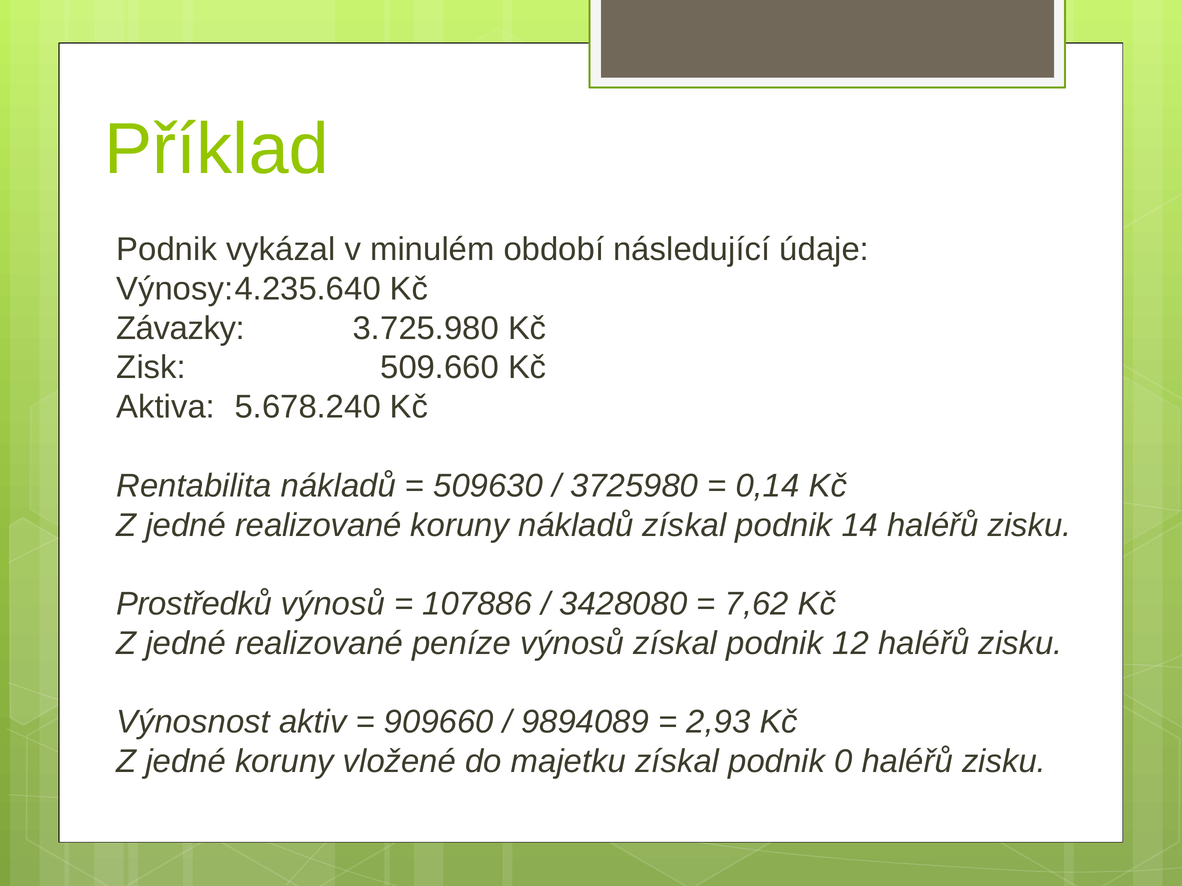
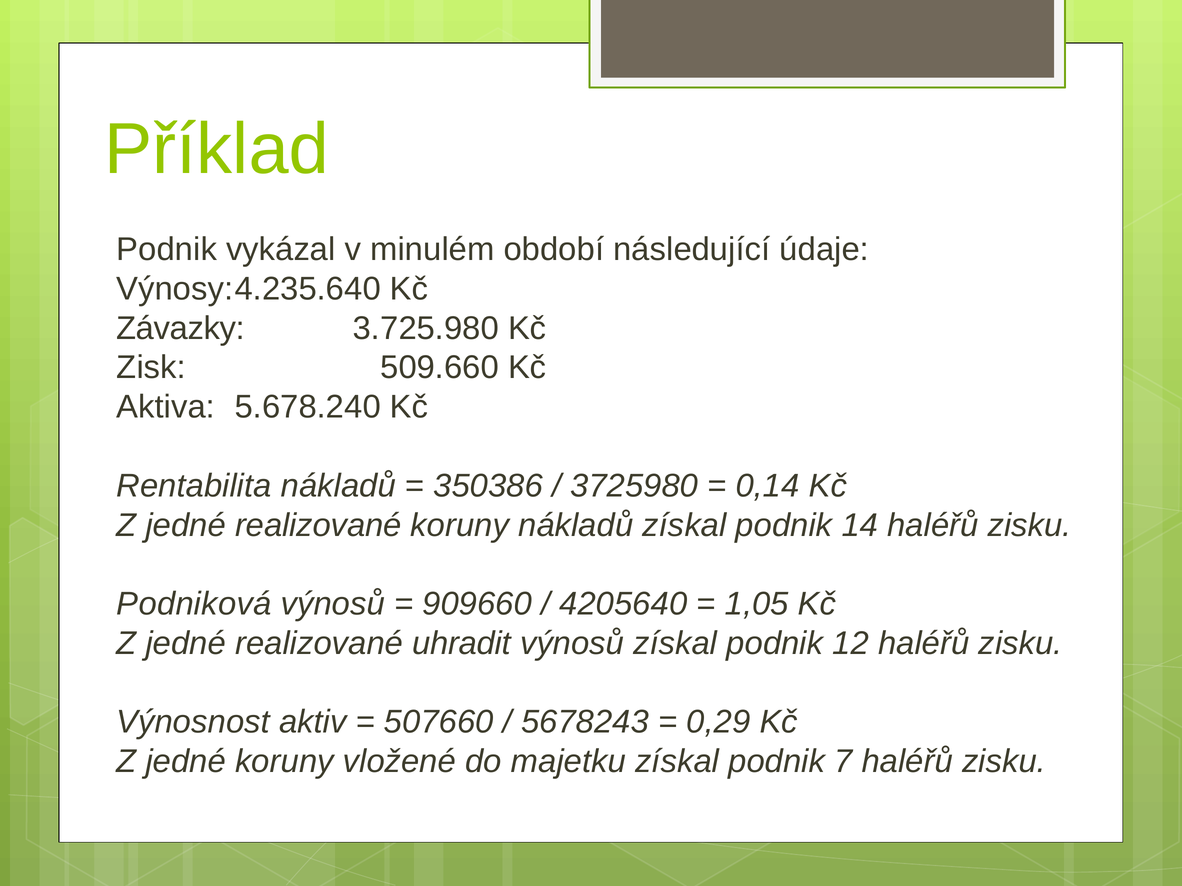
509630: 509630 -> 350386 (488, 486)
Prostředků: Prostředků -> Podniková (194, 604)
107886: 107886 -> 909660 (477, 604)
3428080: 3428080 -> 4205640 (623, 604)
7,62: 7,62 -> 1,05 (757, 604)
peníze: peníze -> uhradit (462, 644)
909660: 909660 -> 507660 (439, 723)
9894089: 9894089 -> 5678243 (585, 723)
2,93: 2,93 -> 0,29 (718, 723)
0: 0 -> 7 (843, 762)
